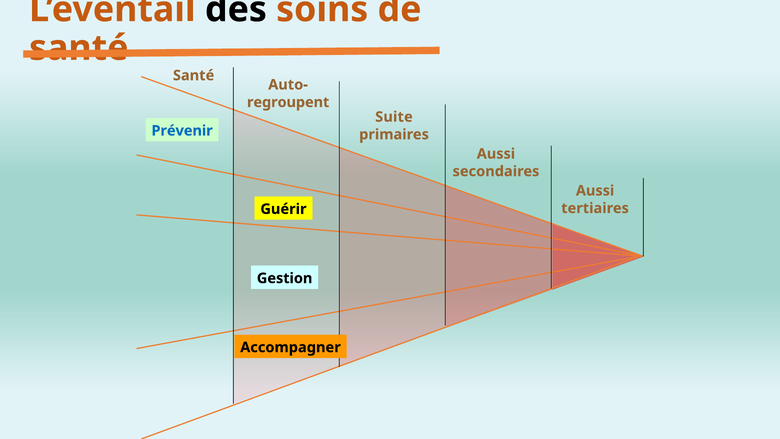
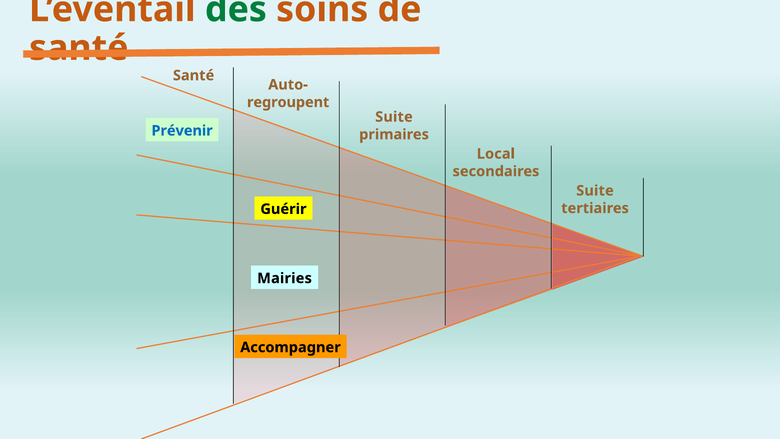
des colour: black -> green (236, 9)
Aussi: Aussi -> Local (496, 154)
Aussi: Aussi -> Suite (595, 191)
Gestion: Gestion -> Mairies (285, 278)
